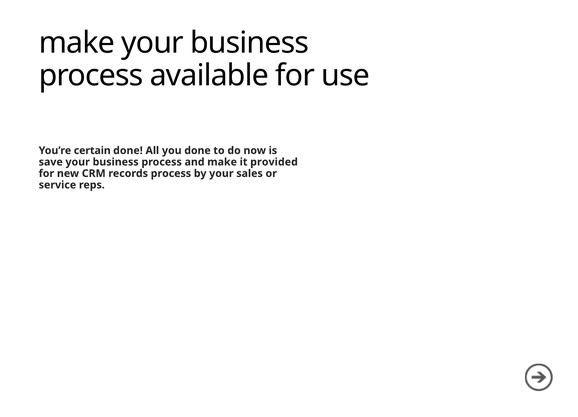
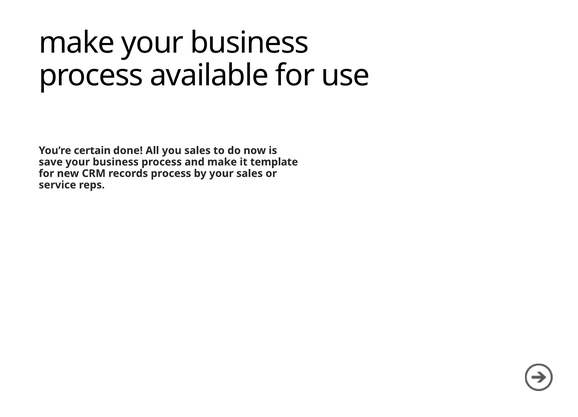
you done: done -> sales (197, 151)
provided: provided -> template (274, 162)
